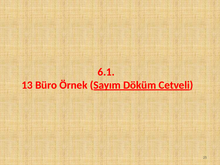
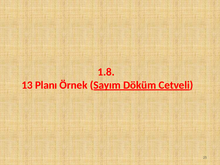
6.1: 6.1 -> 1.8 (106, 72)
Büro: Büro -> Planı (46, 85)
